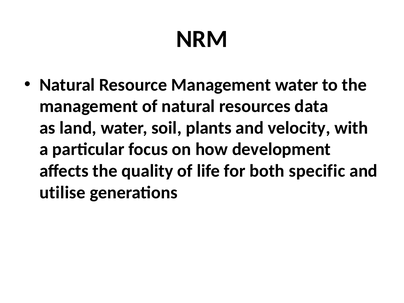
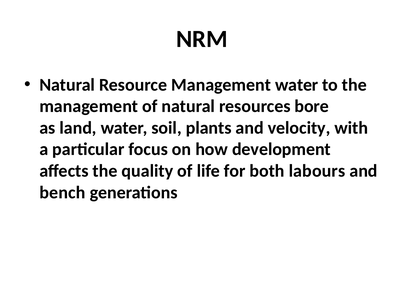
data: data -> bore (312, 106)
specific: specific -> labours (317, 171)
utilise: utilise -> bench (62, 193)
